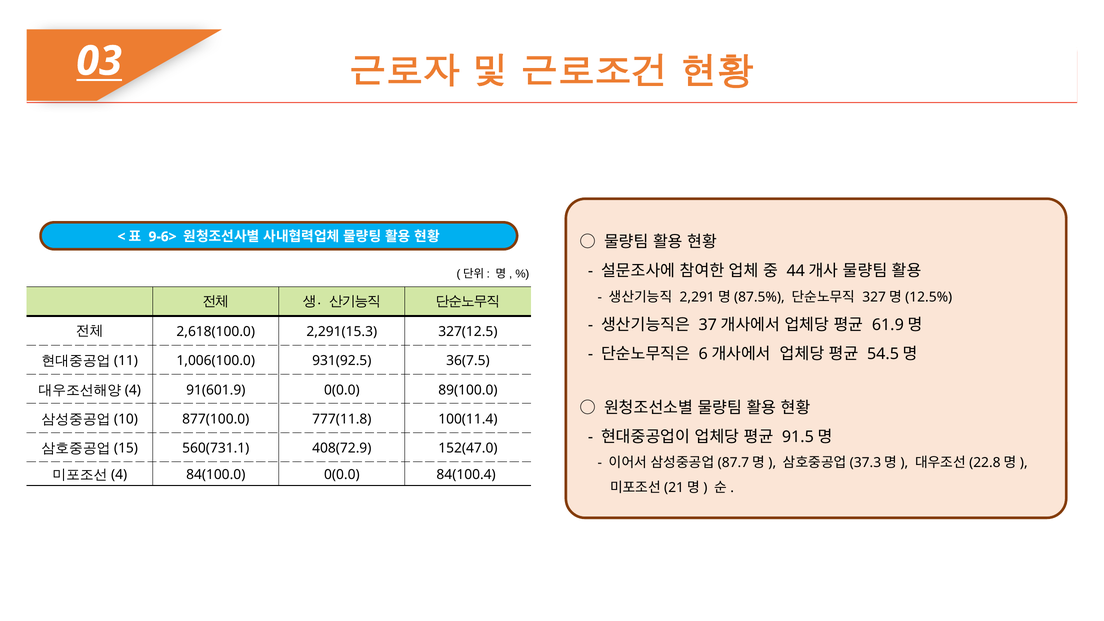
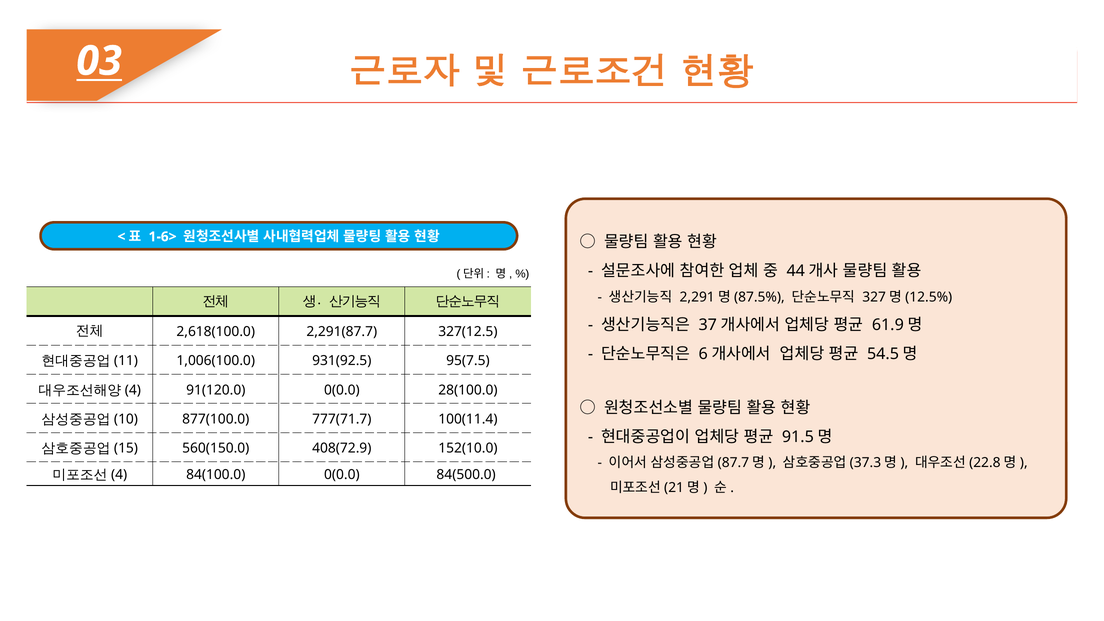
9-6>: 9-6> -> 1-6> (163, 237)
2,291(15.3: 2,291(15.3 -> 2,291(87.7 (342, 332)
36(7.5: 36(7.5 -> 95(7.5 (468, 361)
91(601.9: 91(601.9 -> 91(120.0 (216, 390)
89(100.0: 89(100.0 -> 28(100.0 (468, 390)
777(11.8: 777(11.8 -> 777(71.7 (342, 419)
560(731.1: 560(731.1 -> 560(150.0 (216, 448)
152(47.0: 152(47.0 -> 152(10.0 (468, 448)
84(100.4: 84(100.4 -> 84(500.0 (466, 475)
